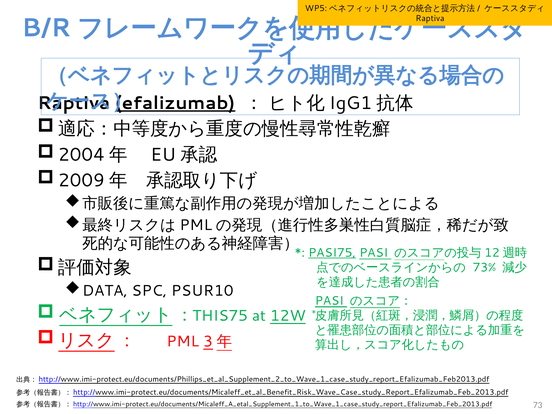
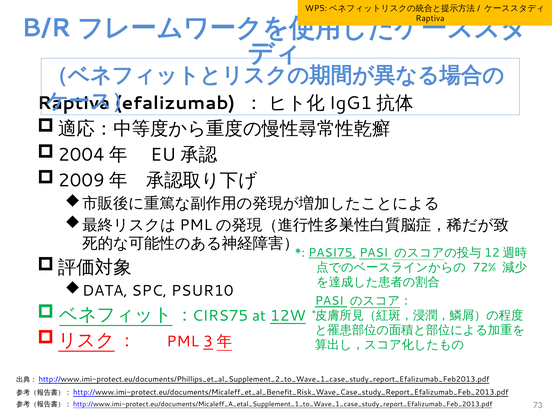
efalizumab underline: present -> none (175, 103)
73%: 73% -> 72% (484, 267)
THIS75: THIS75 -> CIRS75 (220, 316)
